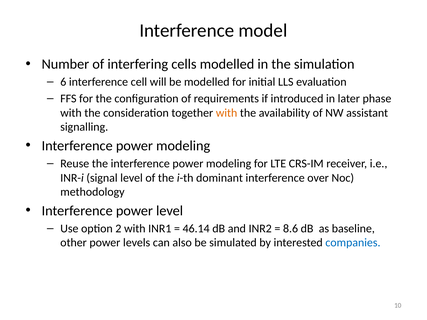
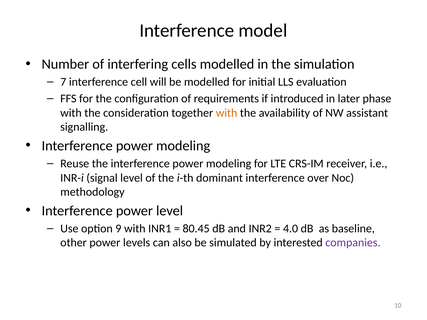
6: 6 -> 7 (63, 82)
2: 2 -> 9 (118, 229)
46.14: 46.14 -> 80.45 (196, 229)
8.6: 8.6 -> 4.0 (291, 229)
companies colour: blue -> purple (353, 243)
